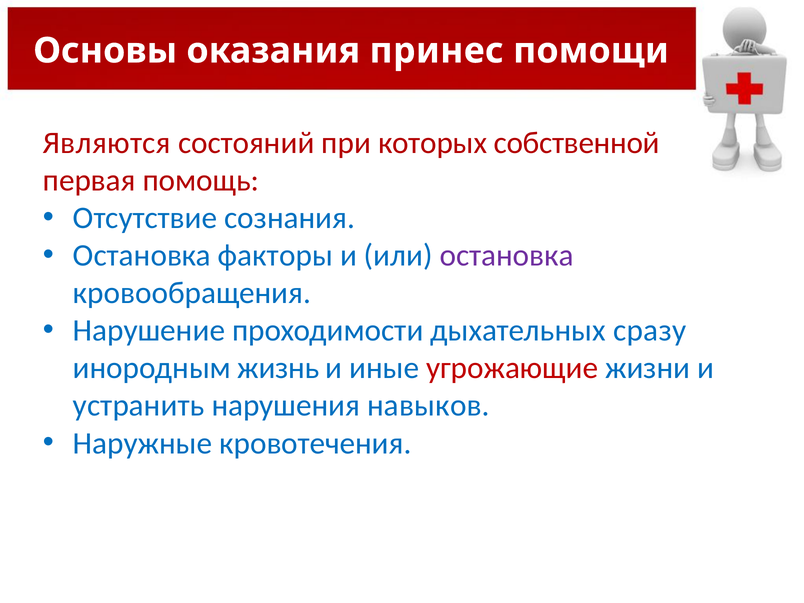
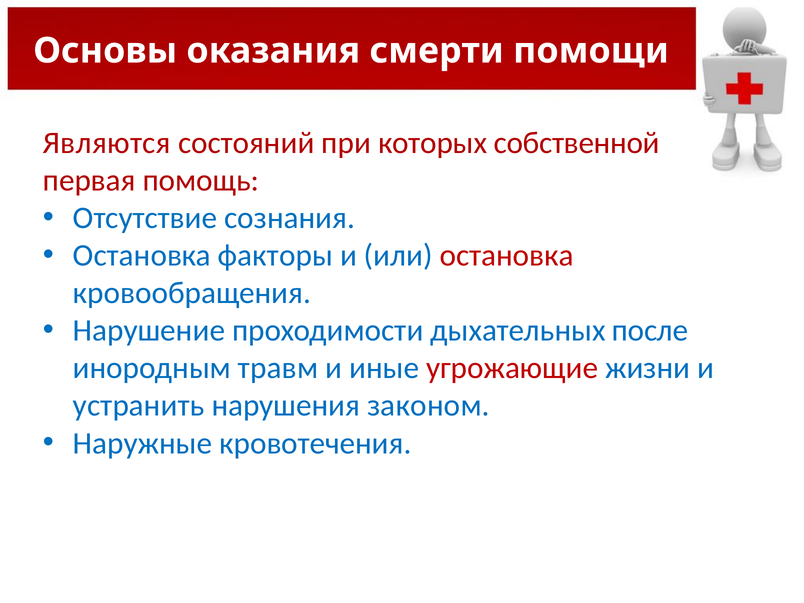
принес: принес -> смерти (437, 51)
остановка colour: purple -> red (507, 255)
сразу: сразу -> после (650, 331)
жизнь: жизнь -> травм (278, 368)
навыков: навыков -> законом (428, 406)
